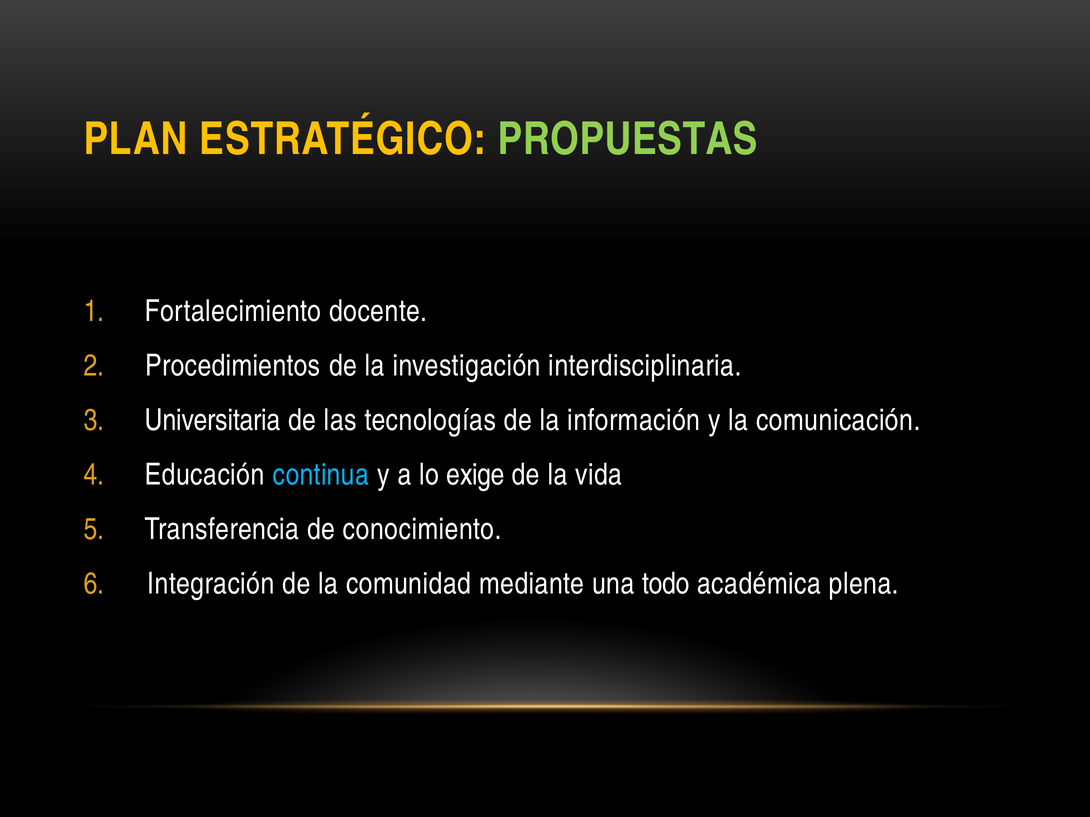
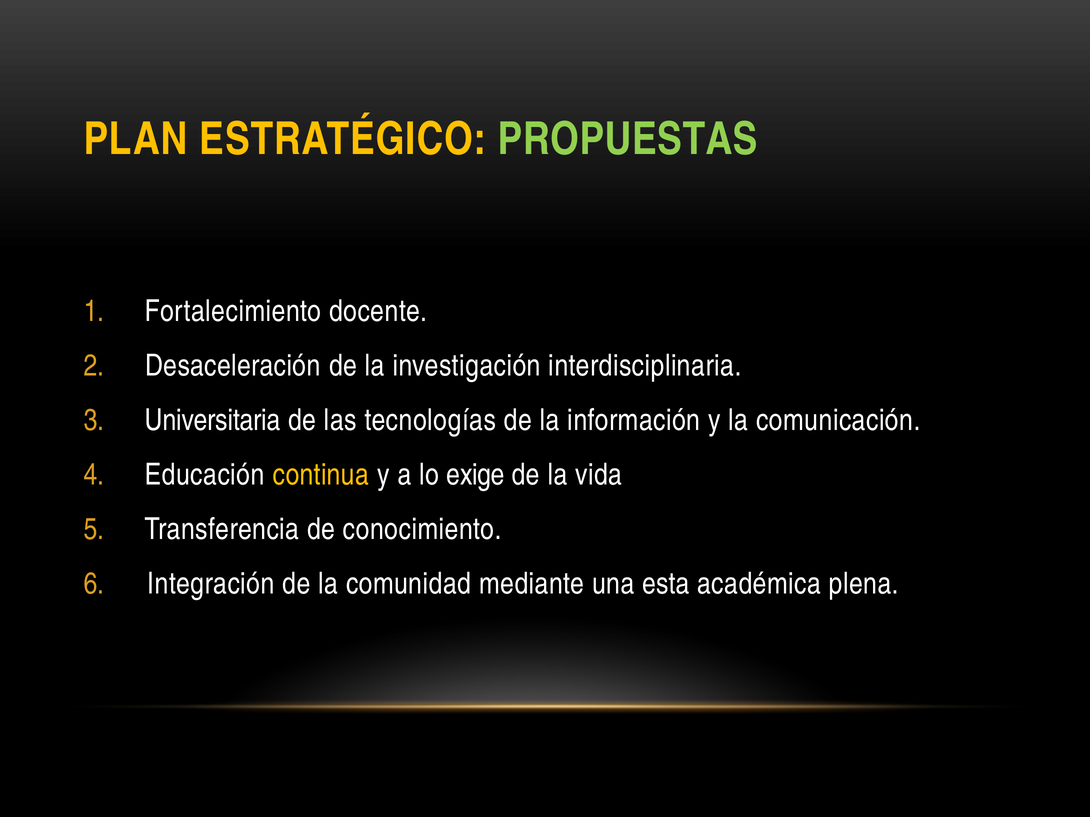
Procedimientos: Procedimientos -> Desaceleración (233, 366)
continua colour: light blue -> yellow (321, 475)
todo: todo -> esta (666, 584)
